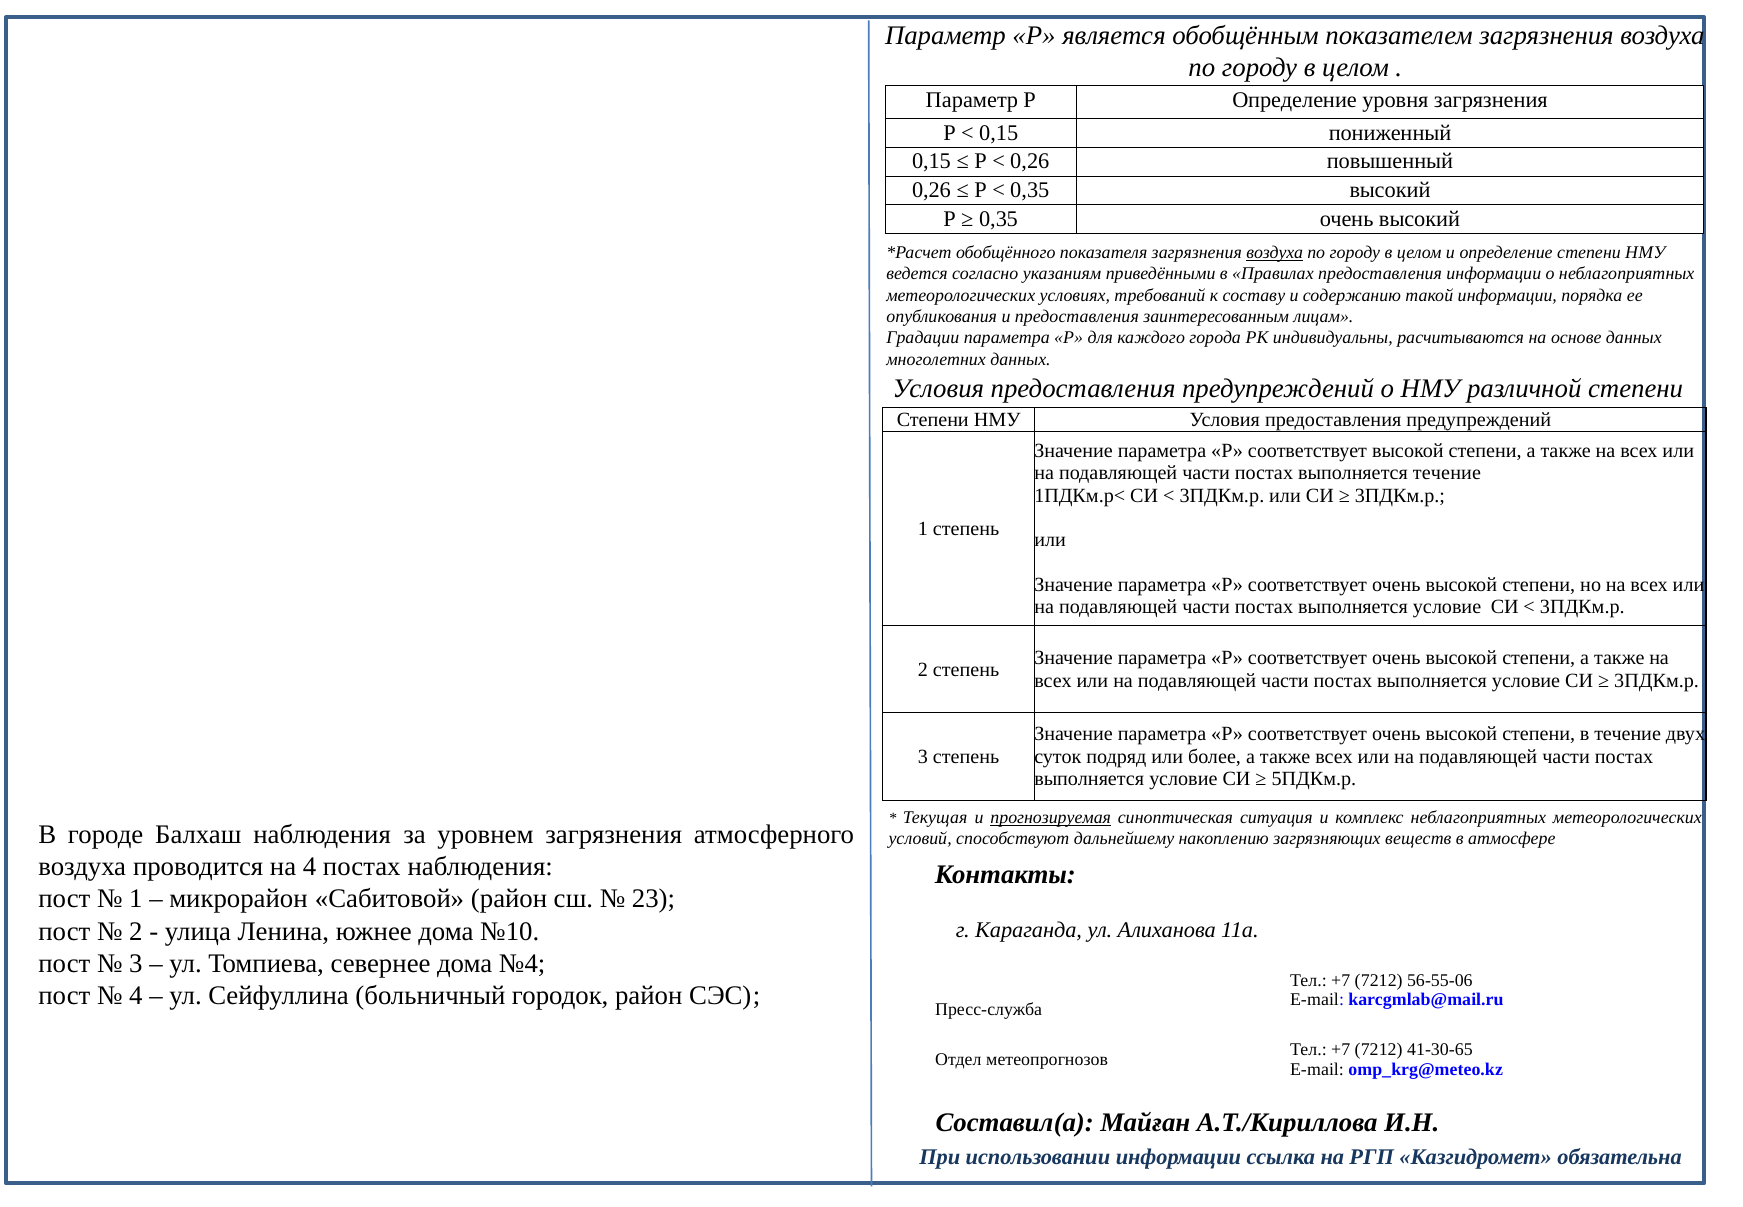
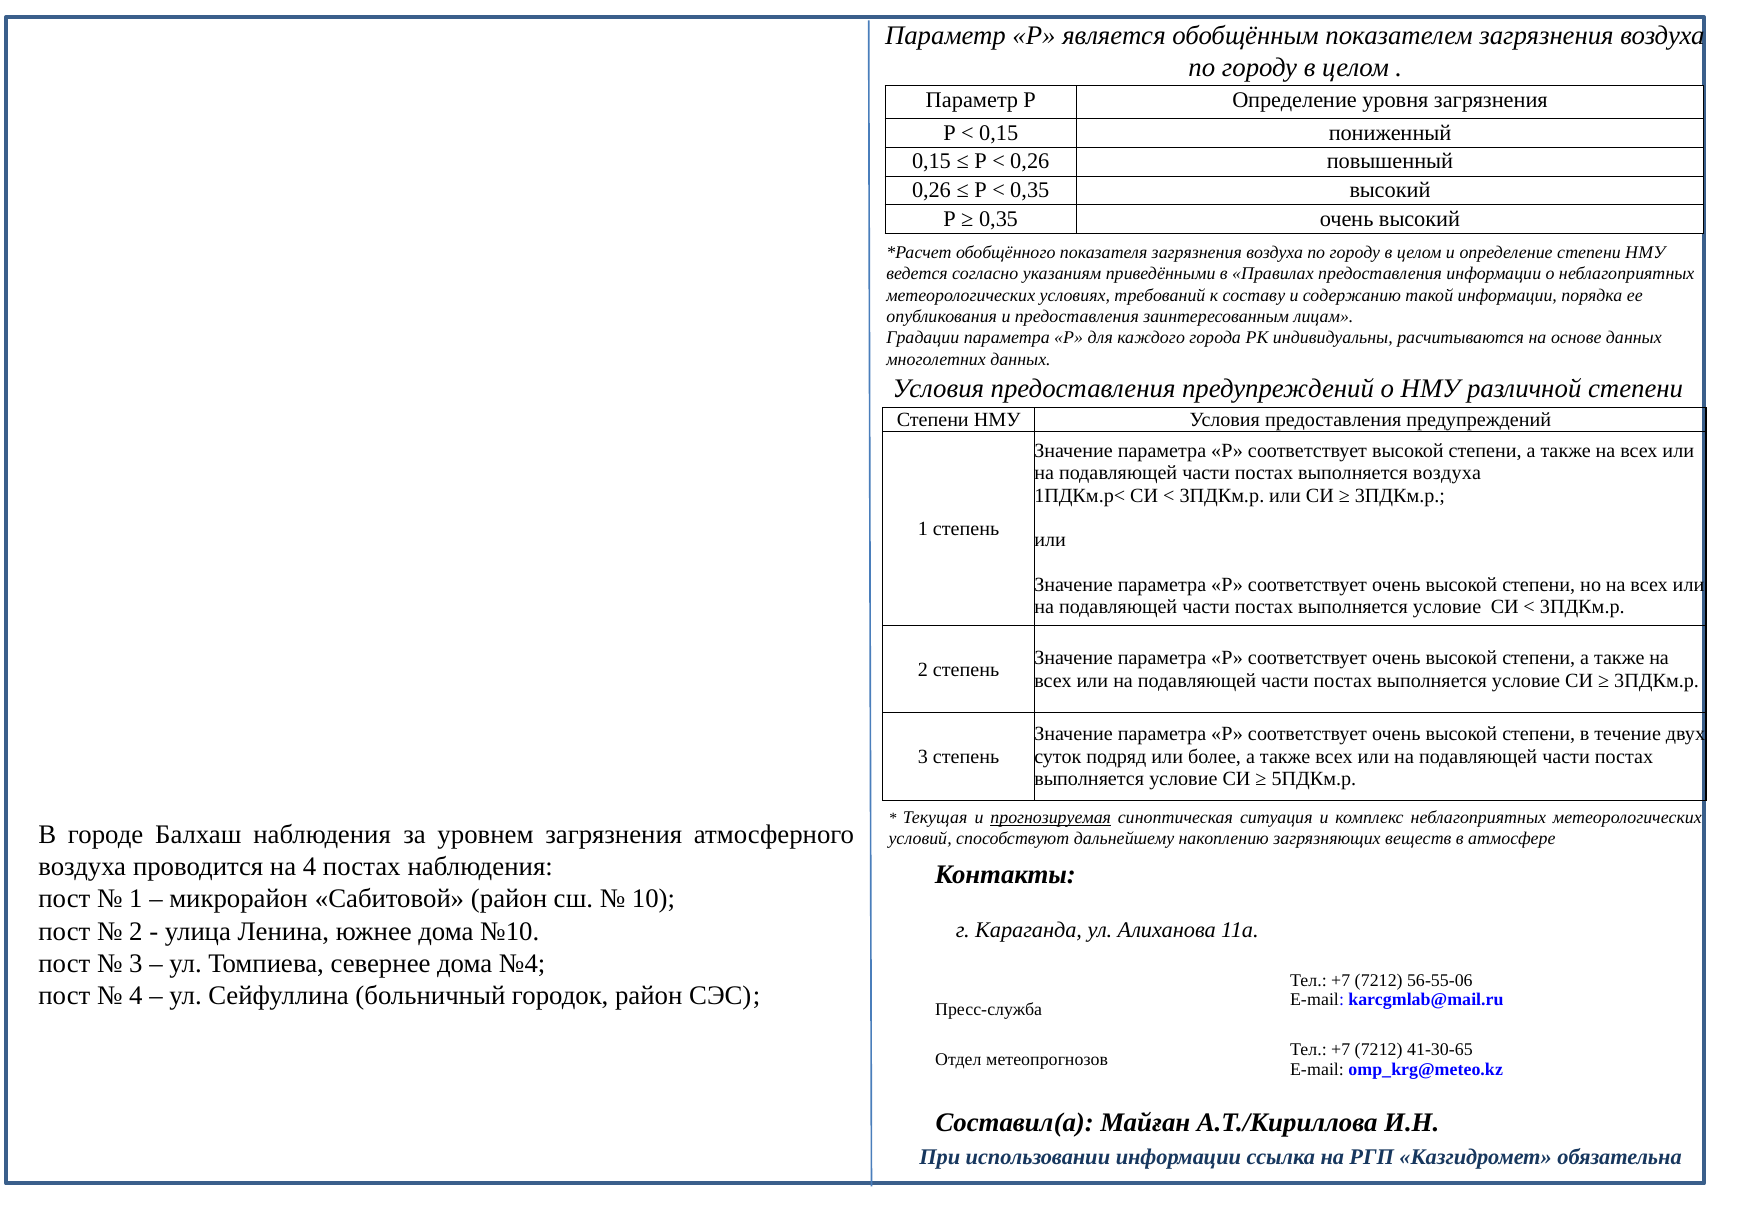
воздуха underline: present -> none (1275, 252)
выполняется течение: течение -> воздуха (1447, 473)
23: 23 -> 10 (653, 899)
